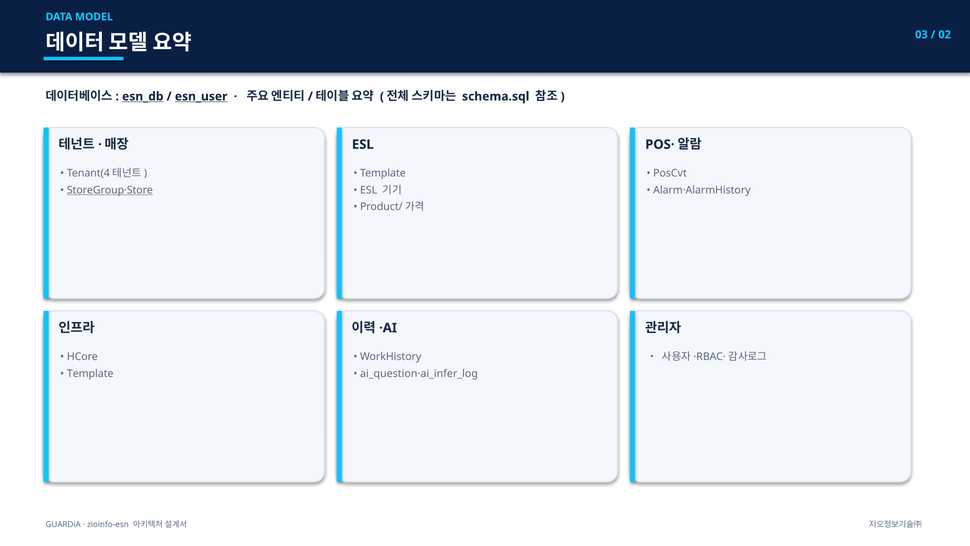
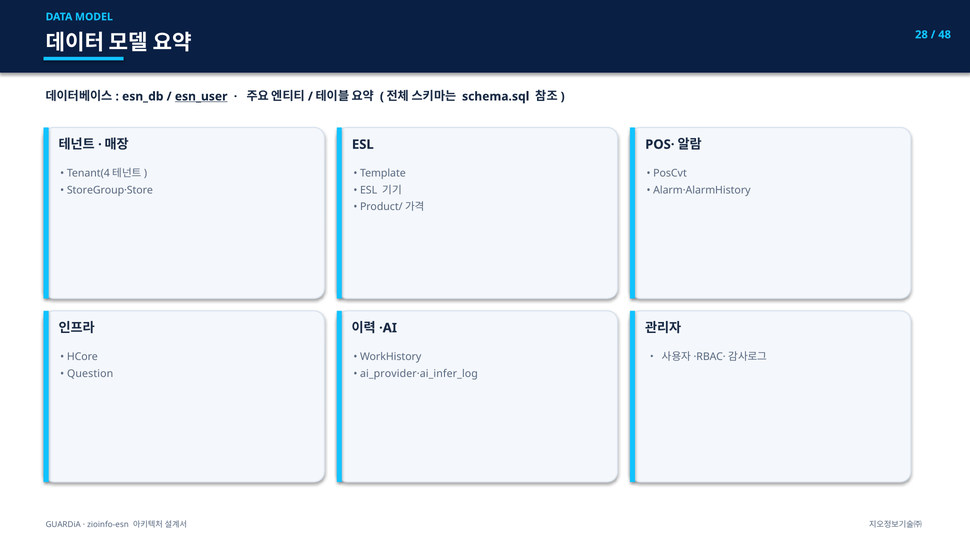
03: 03 -> 28 (921, 35)
02: 02 -> 48 (945, 35)
esn_db underline: present -> none (143, 96)
StoreGroup·Store underline: present -> none (110, 190)
Template: Template -> Question (90, 373)
ai_question·ai_infer_log: ai_question·ai_infer_log -> ai_provider·ai_infer_log (419, 373)
